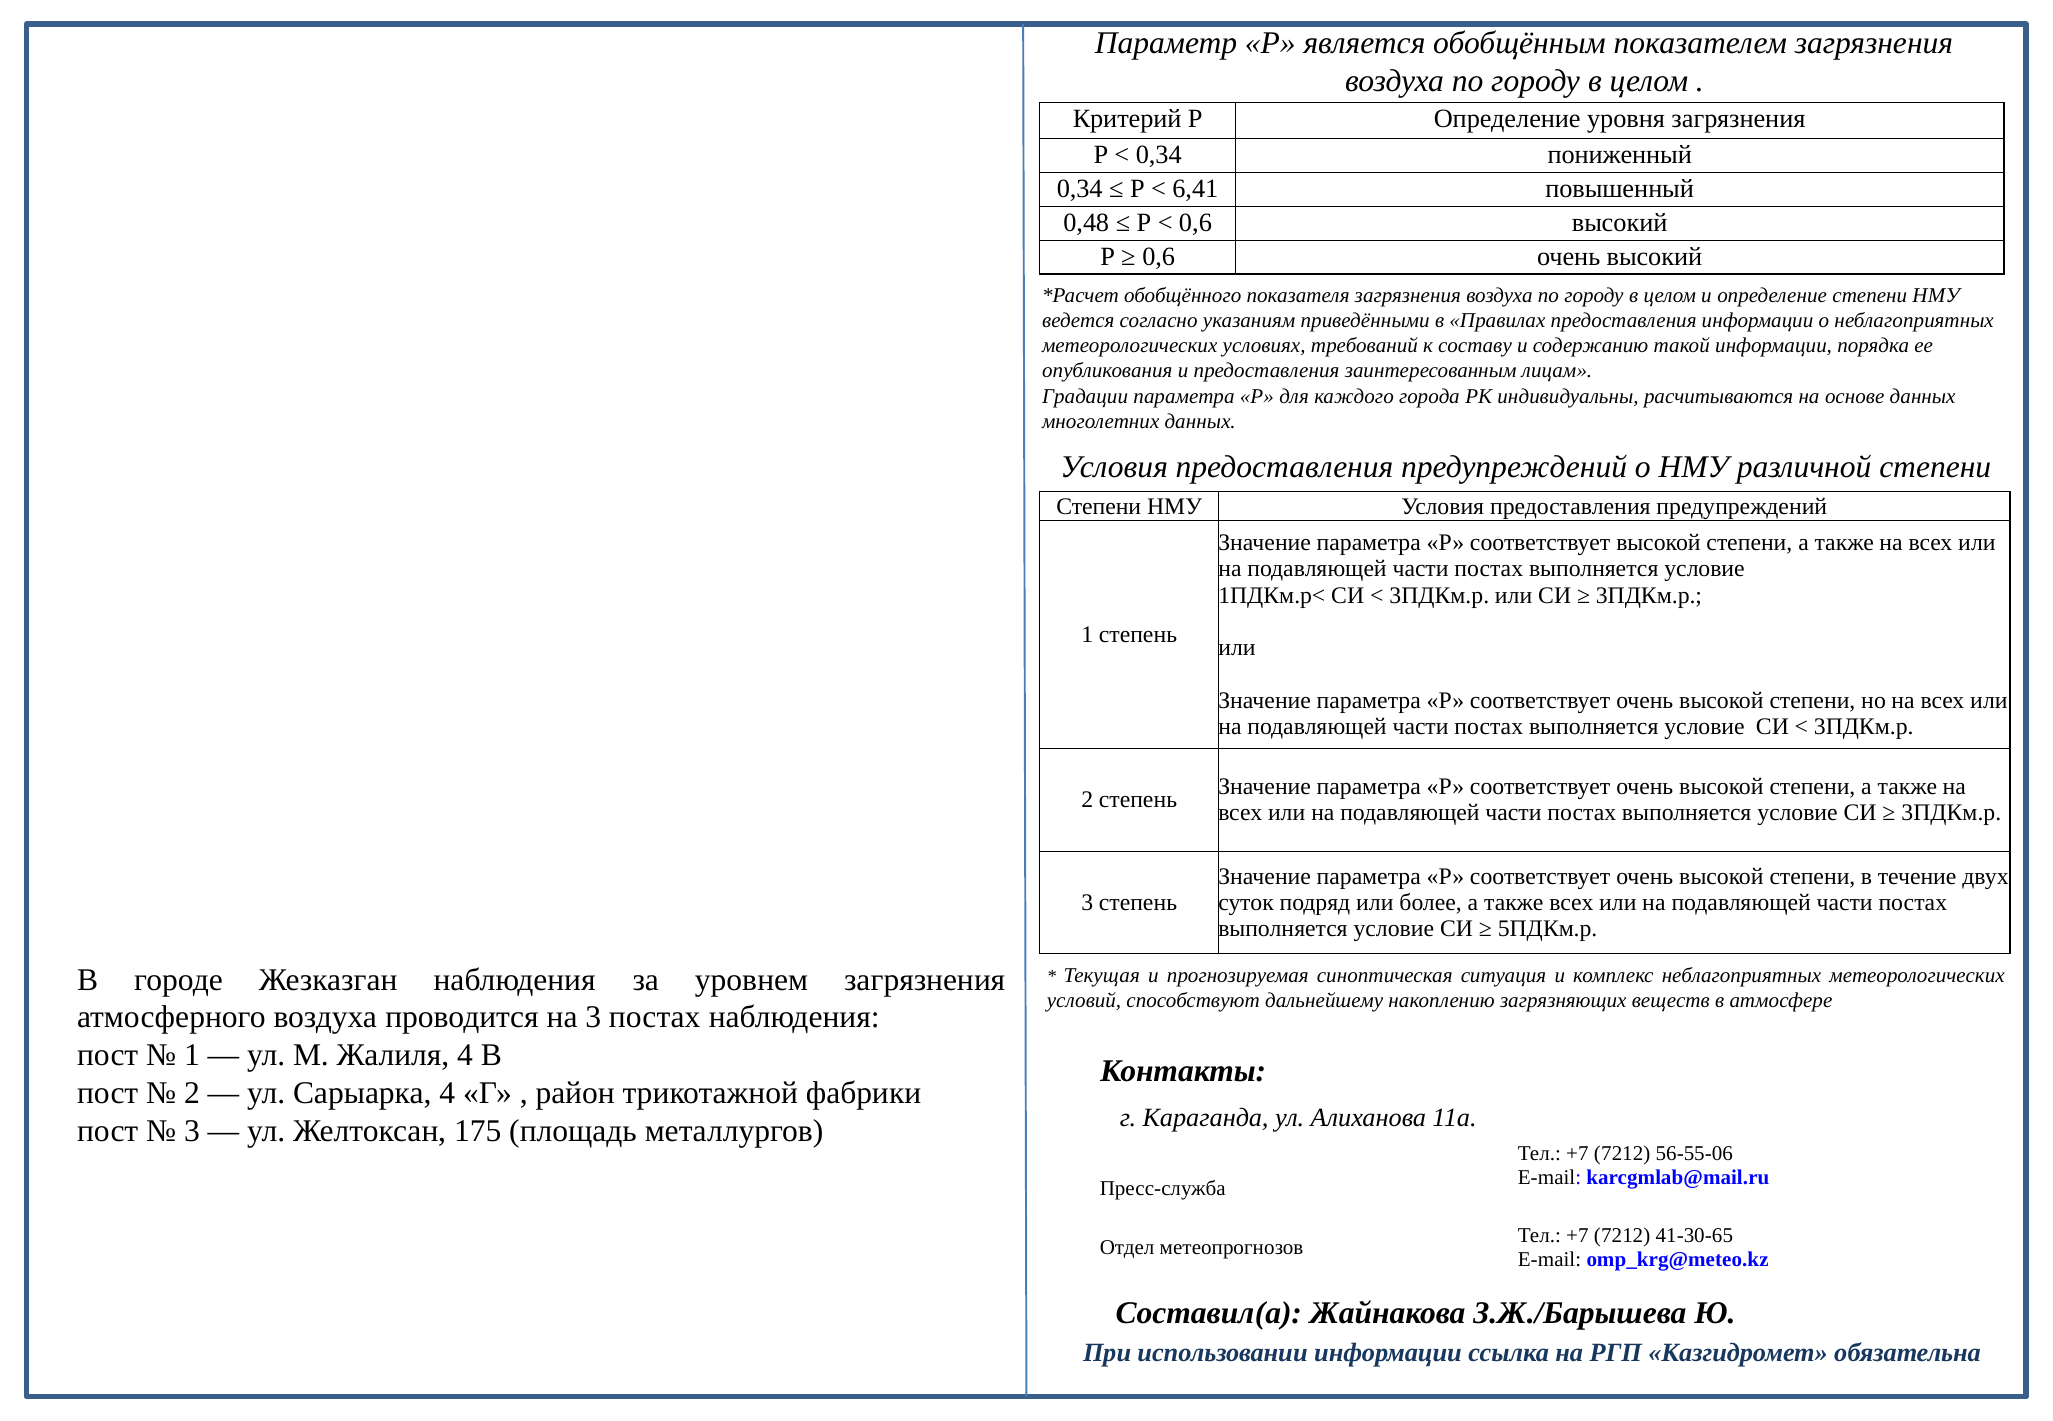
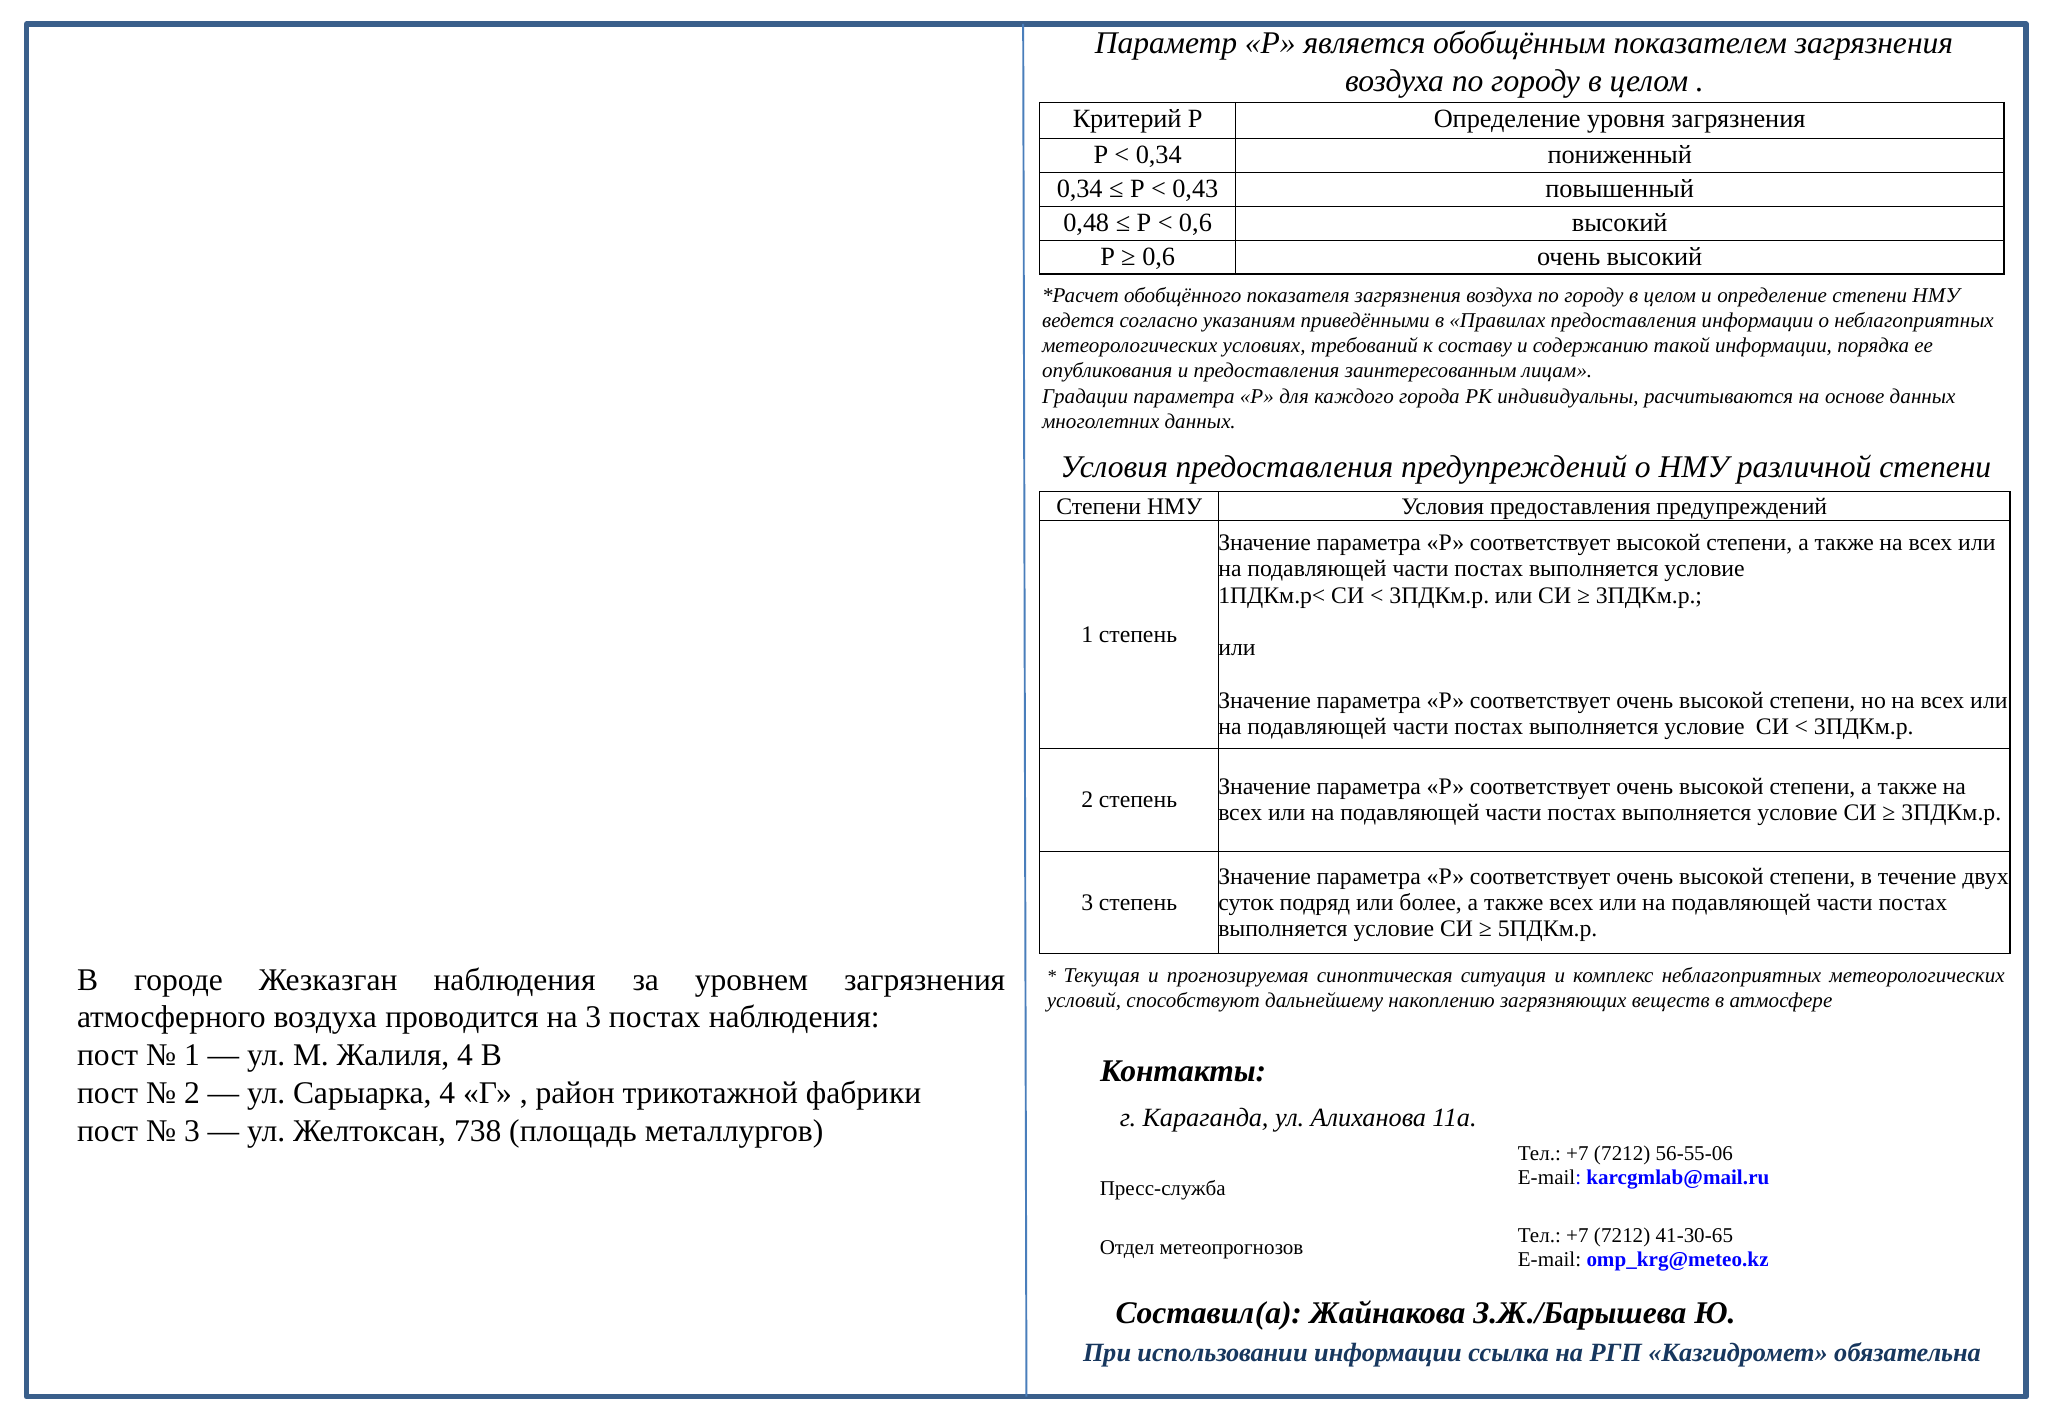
6,41: 6,41 -> 0,43 (1195, 189)
175: 175 -> 738 (478, 1131)
